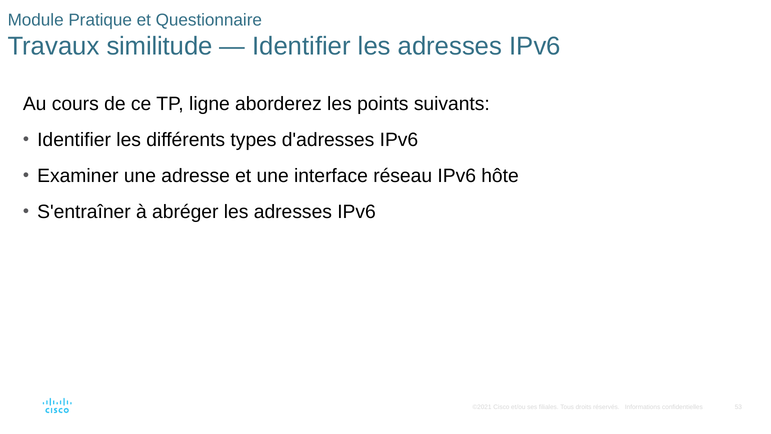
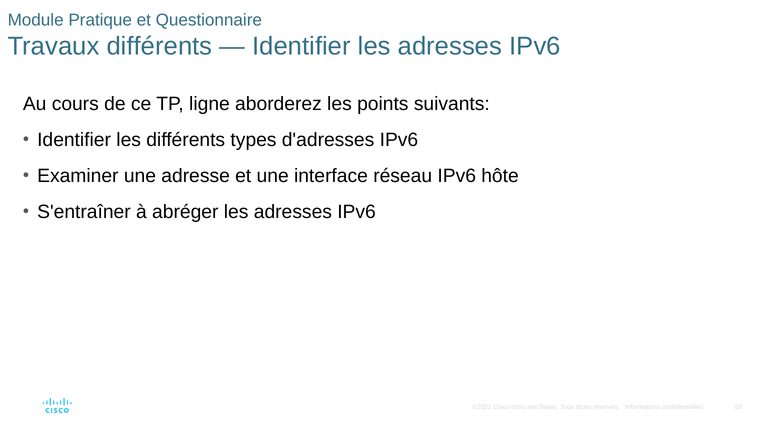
Travaux similitude: similitude -> différents (159, 46)
